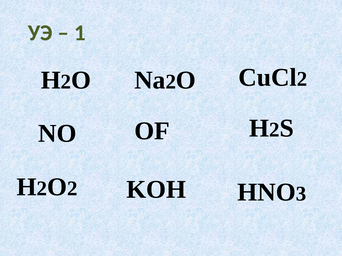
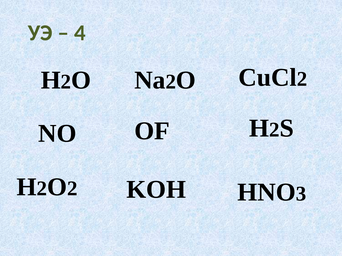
1: 1 -> 4 (80, 33)
